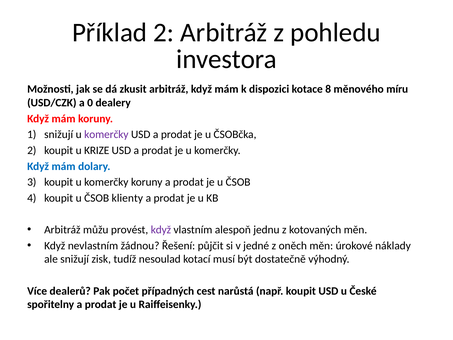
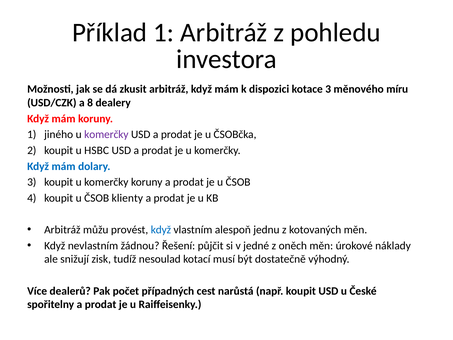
Příklad 2: 2 -> 1 (164, 33)
kotace 8: 8 -> 3 (328, 89)
0: 0 -> 8 (90, 103)
1 snižují: snižují -> jiného (59, 134)
KRIZE: KRIZE -> HSBC (97, 150)
když colour: purple -> blue (161, 230)
